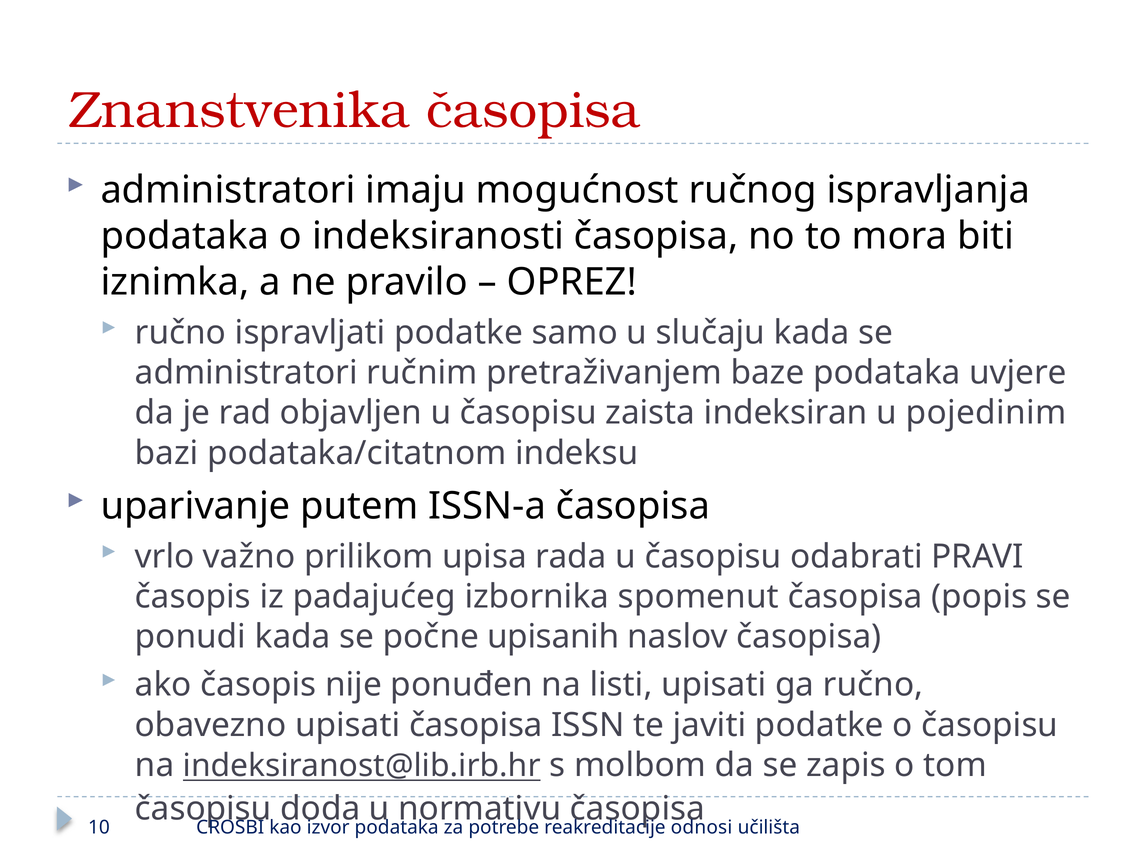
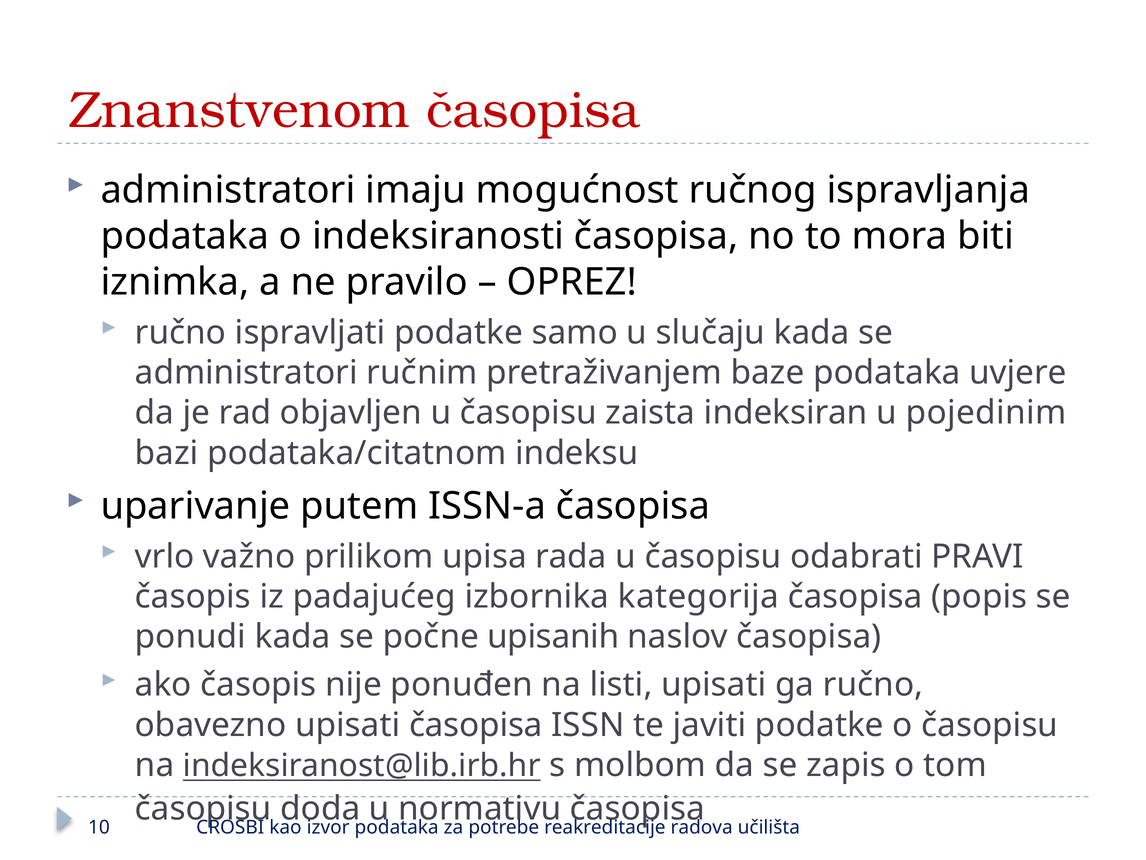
Znanstvenika: Znanstvenika -> Znanstvenom (239, 111)
spomenut: spomenut -> kategorija (698, 596)
odnosi: odnosi -> radova (702, 827)
